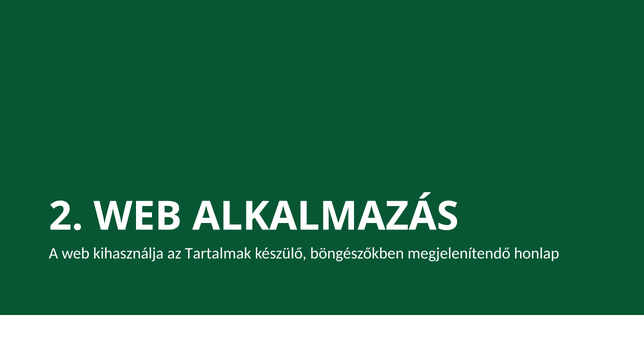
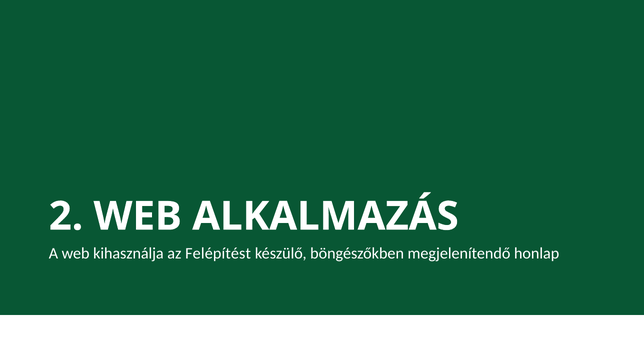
Tartalmak: Tartalmak -> Felépítést (218, 253)
